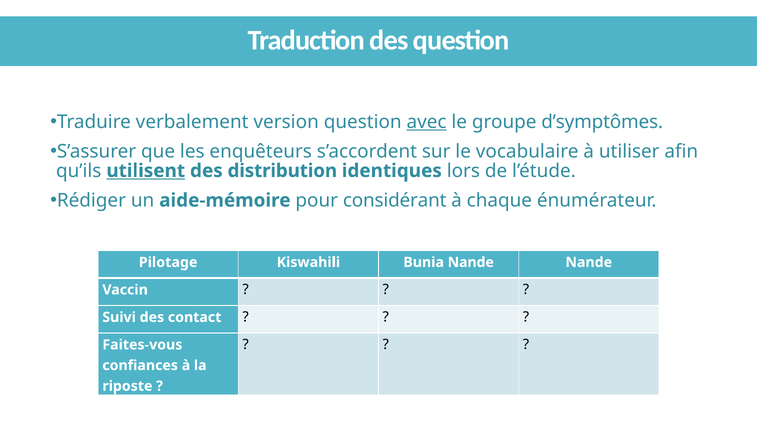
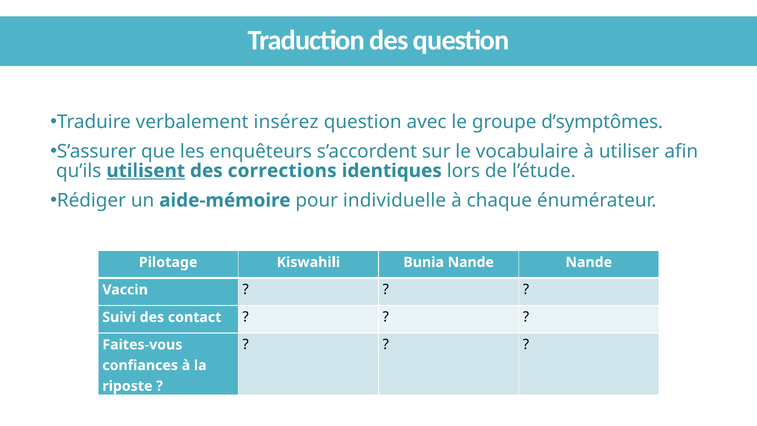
version: version -> insérez (286, 122)
avec underline: present -> none (427, 122)
distribution: distribution -> corrections (282, 171)
considérant: considérant -> individuelle (395, 200)
